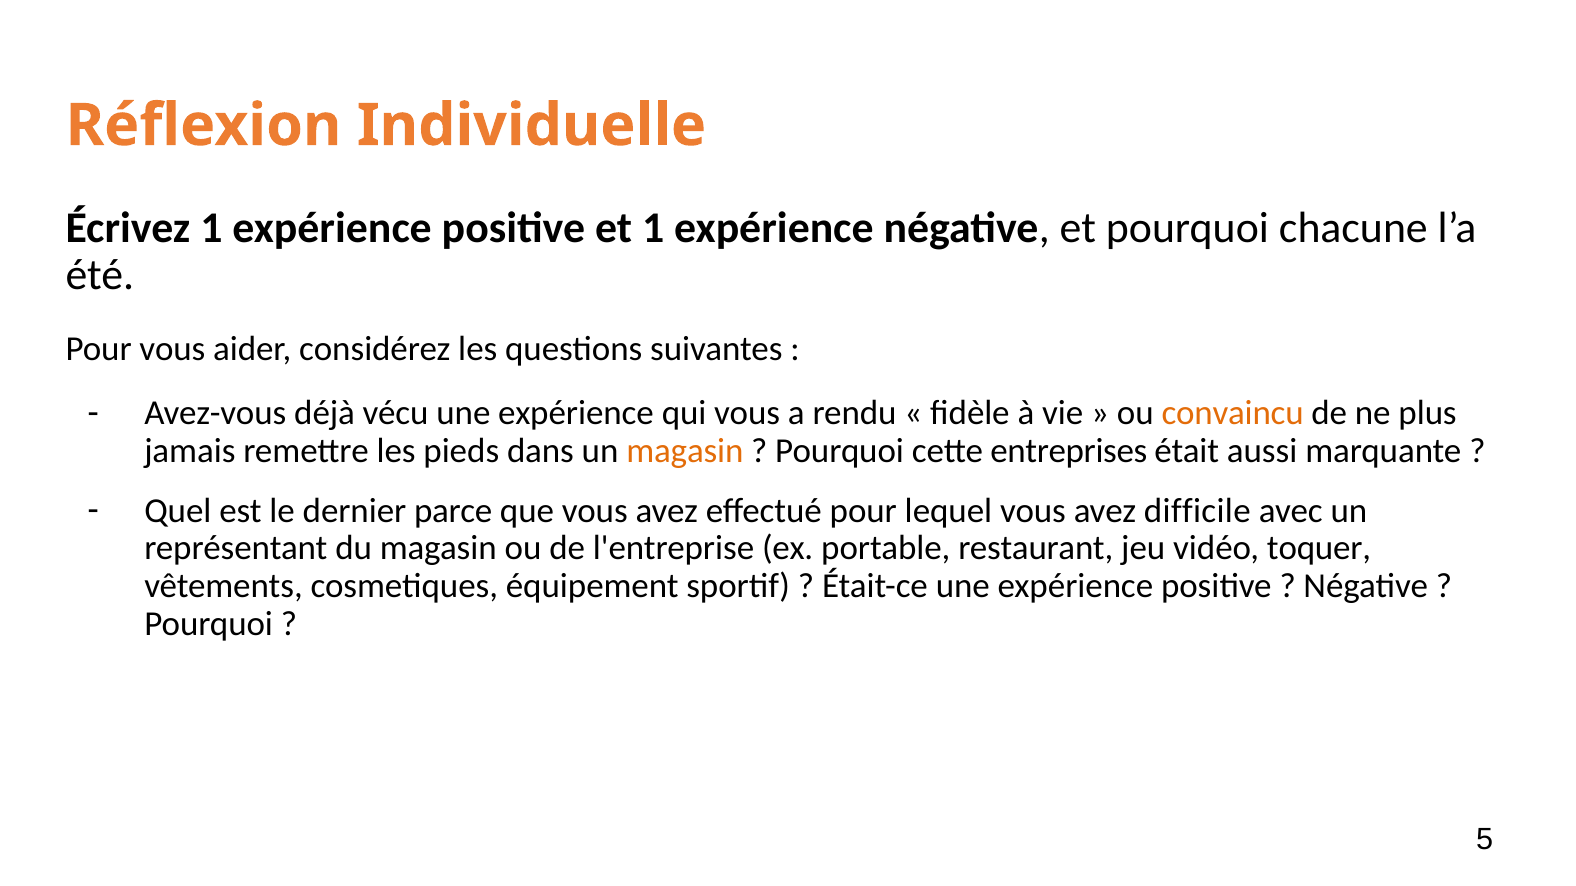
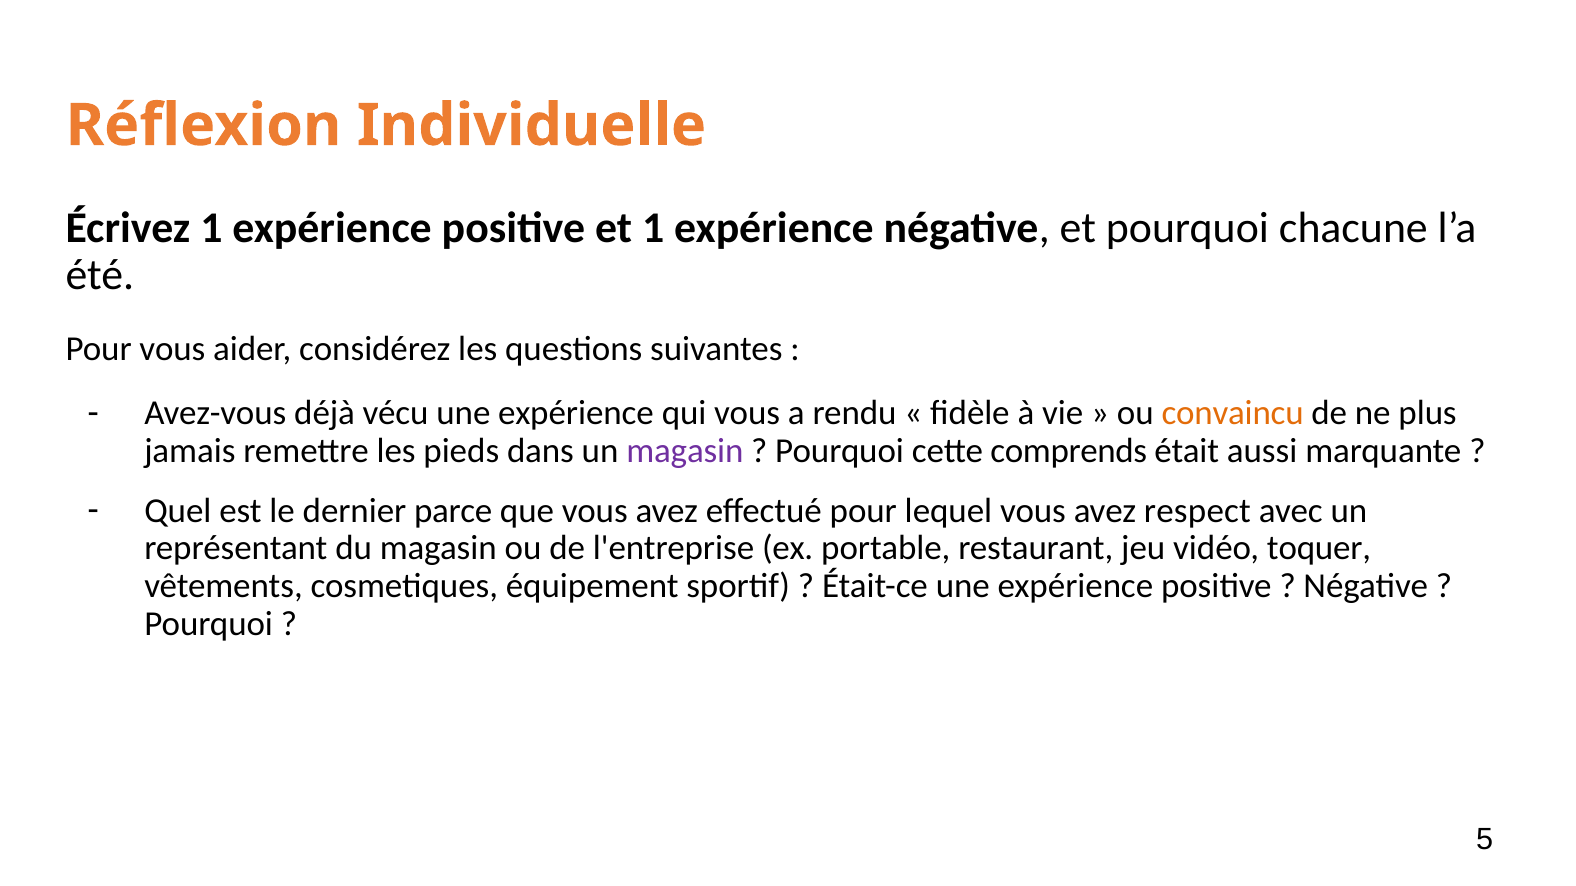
magasin colour: orange -> purple (685, 451)
entreprises: entreprises -> comprends (1069, 451)
difficile: difficile -> respect (1197, 511)
